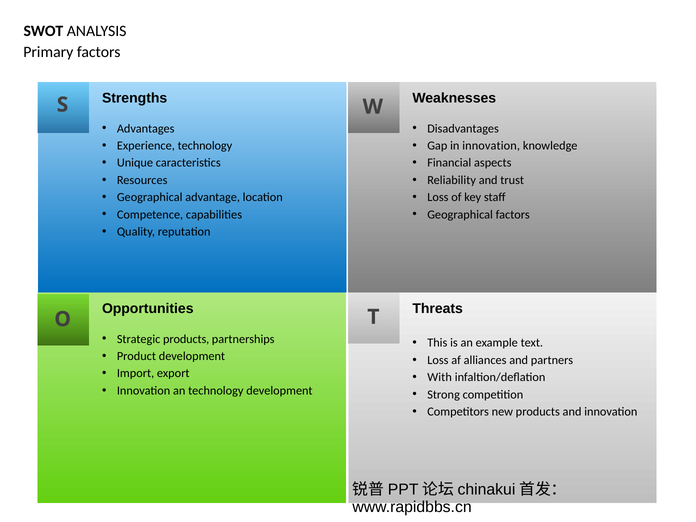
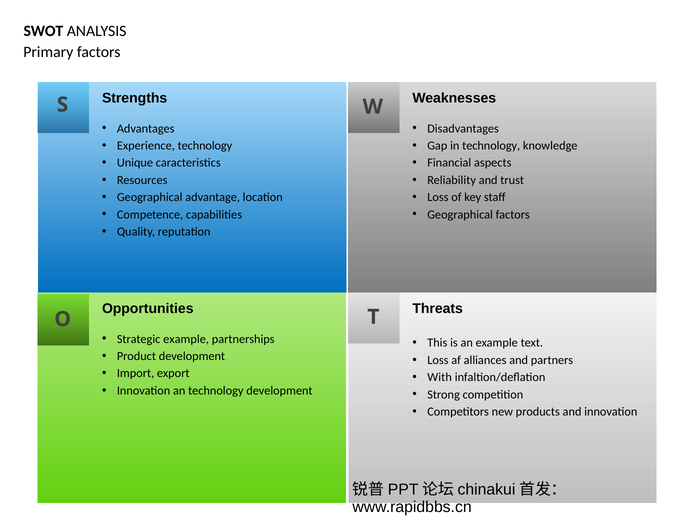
in innovation: innovation -> technology (491, 146)
Strategic products: products -> example (186, 339)
